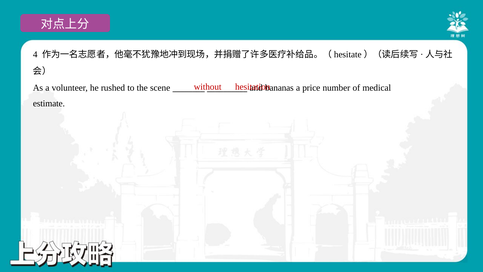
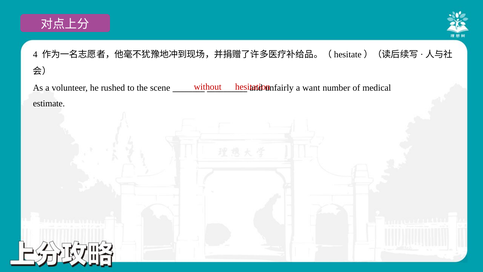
bananas: bananas -> unfairly (279, 88)
price: price -> want (311, 88)
